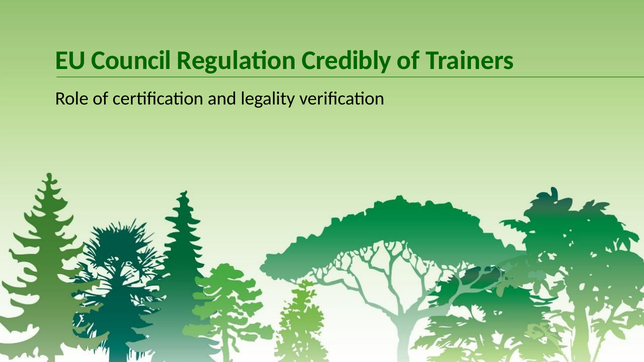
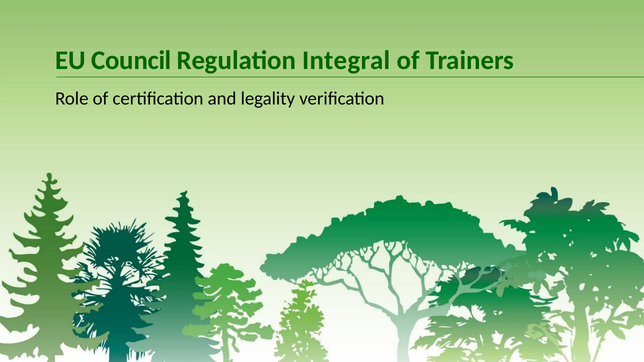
Credibly: Credibly -> Integral (346, 60)
